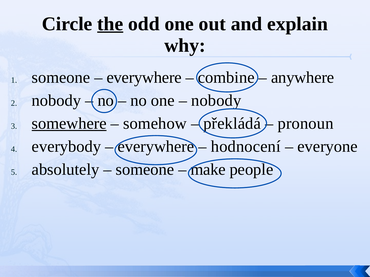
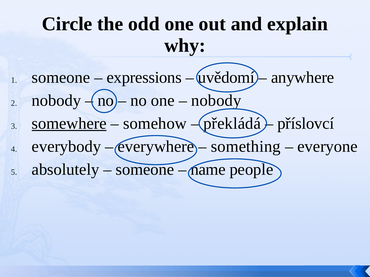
the underline: present -> none (110, 24)
everywhere: everywhere -> expressions (144, 78)
combine: combine -> uvědomí (226, 78)
pronoun: pronoun -> příslovcí (306, 124)
hodnocení: hodnocení -> something (246, 147)
make: make -> name (208, 170)
